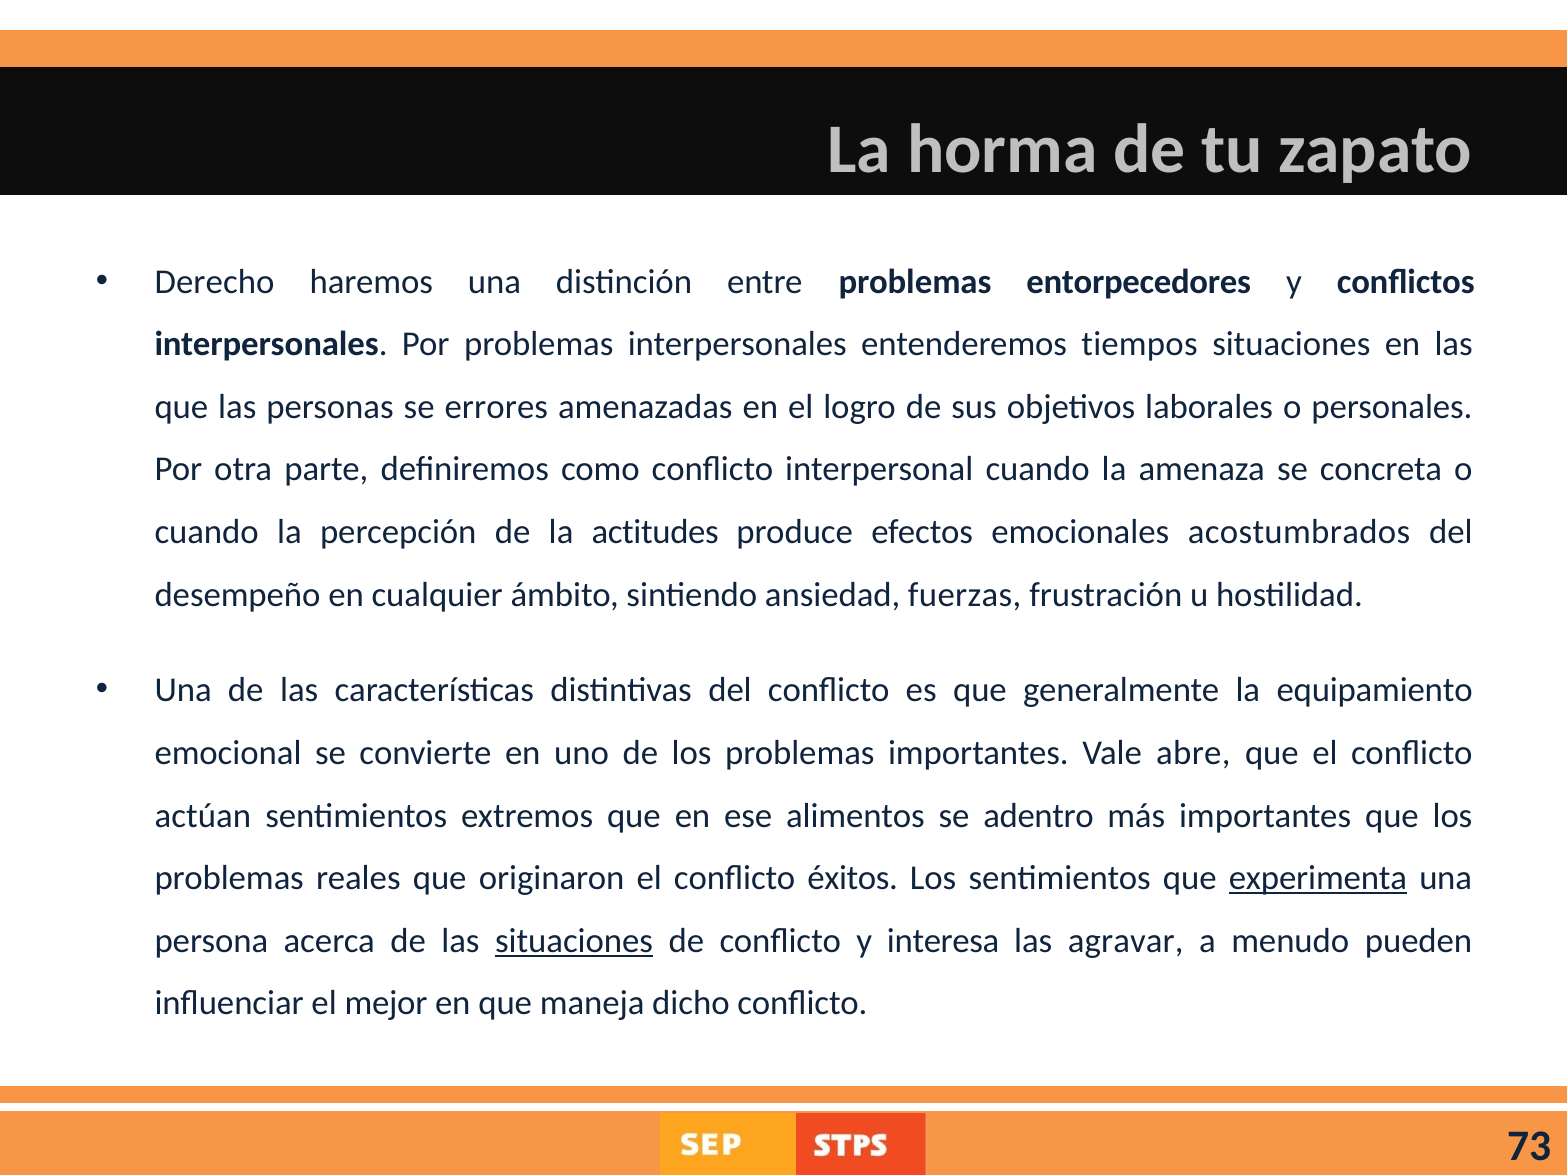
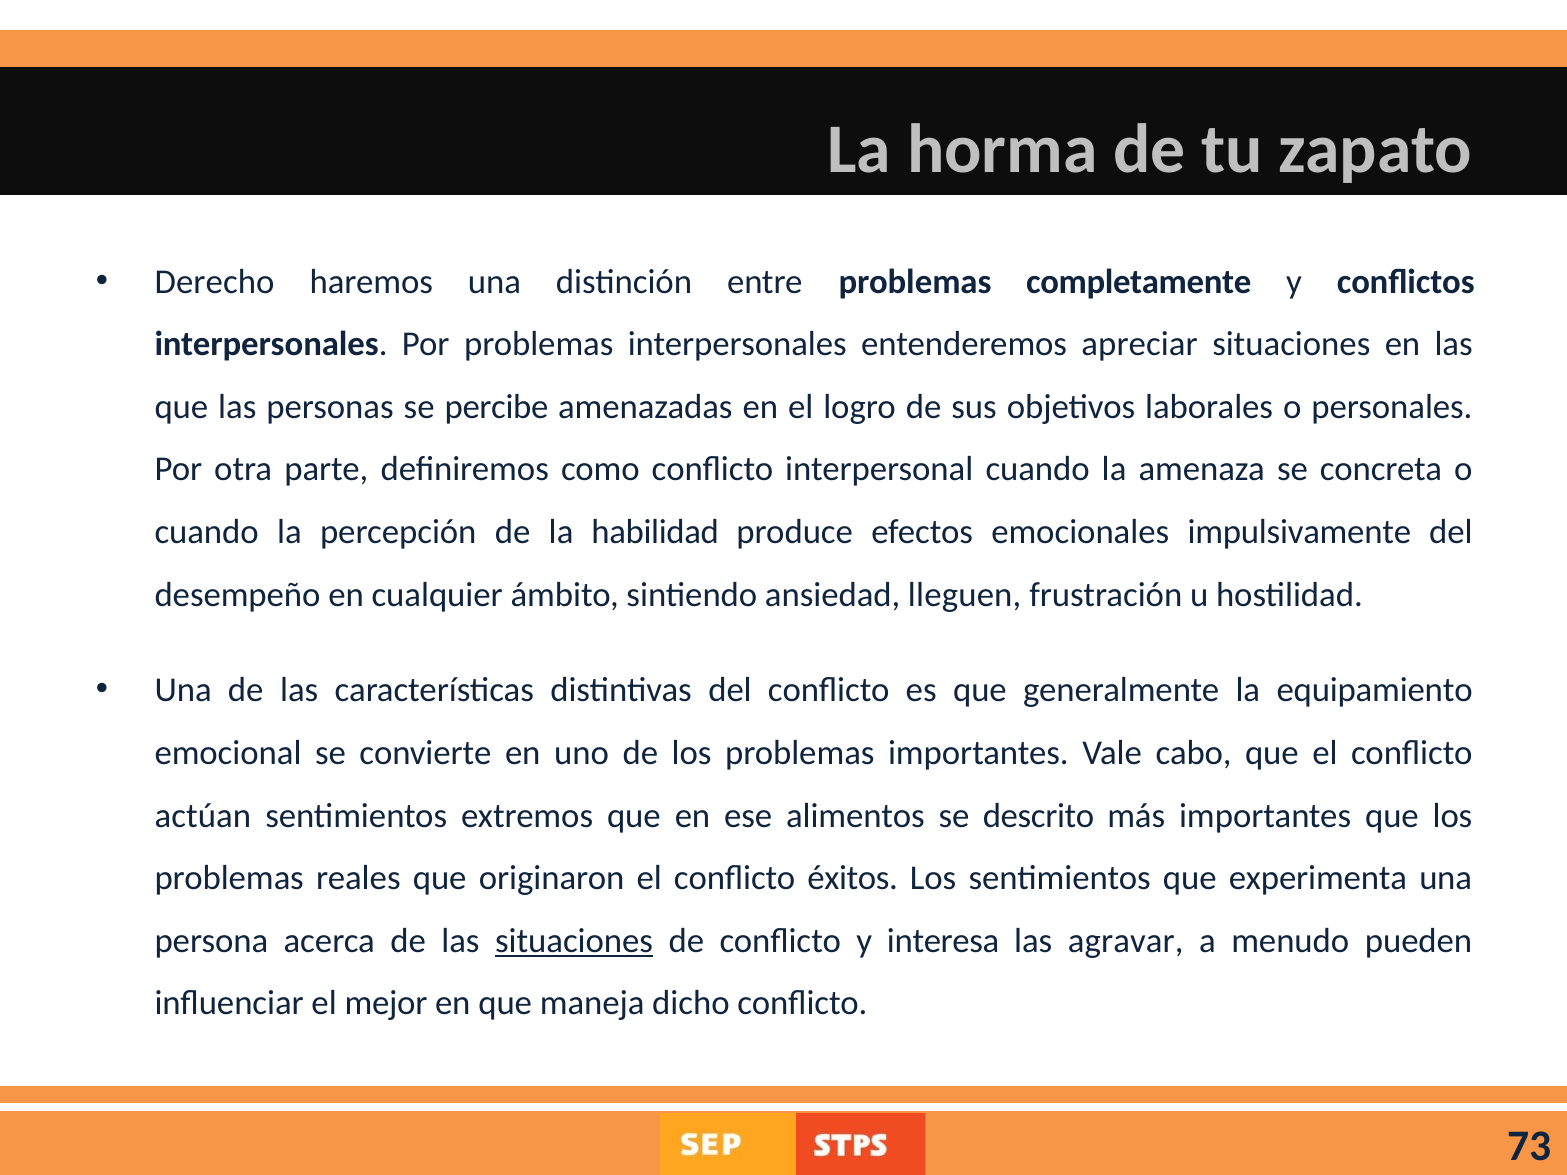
entorpecedores: entorpecedores -> completamente (1139, 282)
tiempos: tiempos -> apreciar (1140, 344)
errores: errores -> percibe (497, 407)
actitudes: actitudes -> habilidad (655, 532)
acostumbrados: acostumbrados -> impulsivamente (1299, 532)
fuerzas: fuerzas -> lleguen (965, 595)
abre: abre -> cabo (1194, 753)
adentro: adentro -> descrito (1039, 816)
experimenta underline: present -> none (1318, 878)
